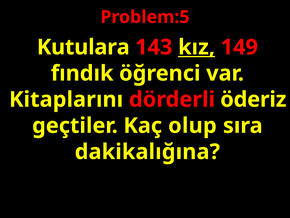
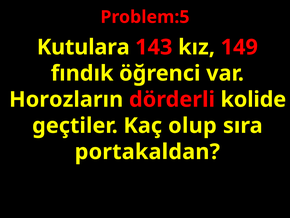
kız underline: present -> none (197, 47)
Kitaplarını: Kitaplarını -> Horozların (66, 99)
öderiz: öderiz -> kolide (253, 99)
dakikalığına: dakikalığına -> portakaldan (147, 152)
